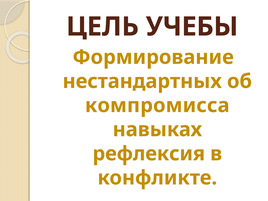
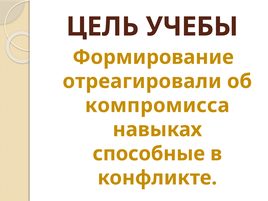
нестандартных: нестандартных -> отреагировали (142, 81)
рефлексия: рефлексия -> способные (149, 154)
